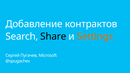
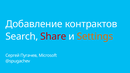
Share colour: black -> red (53, 37)
